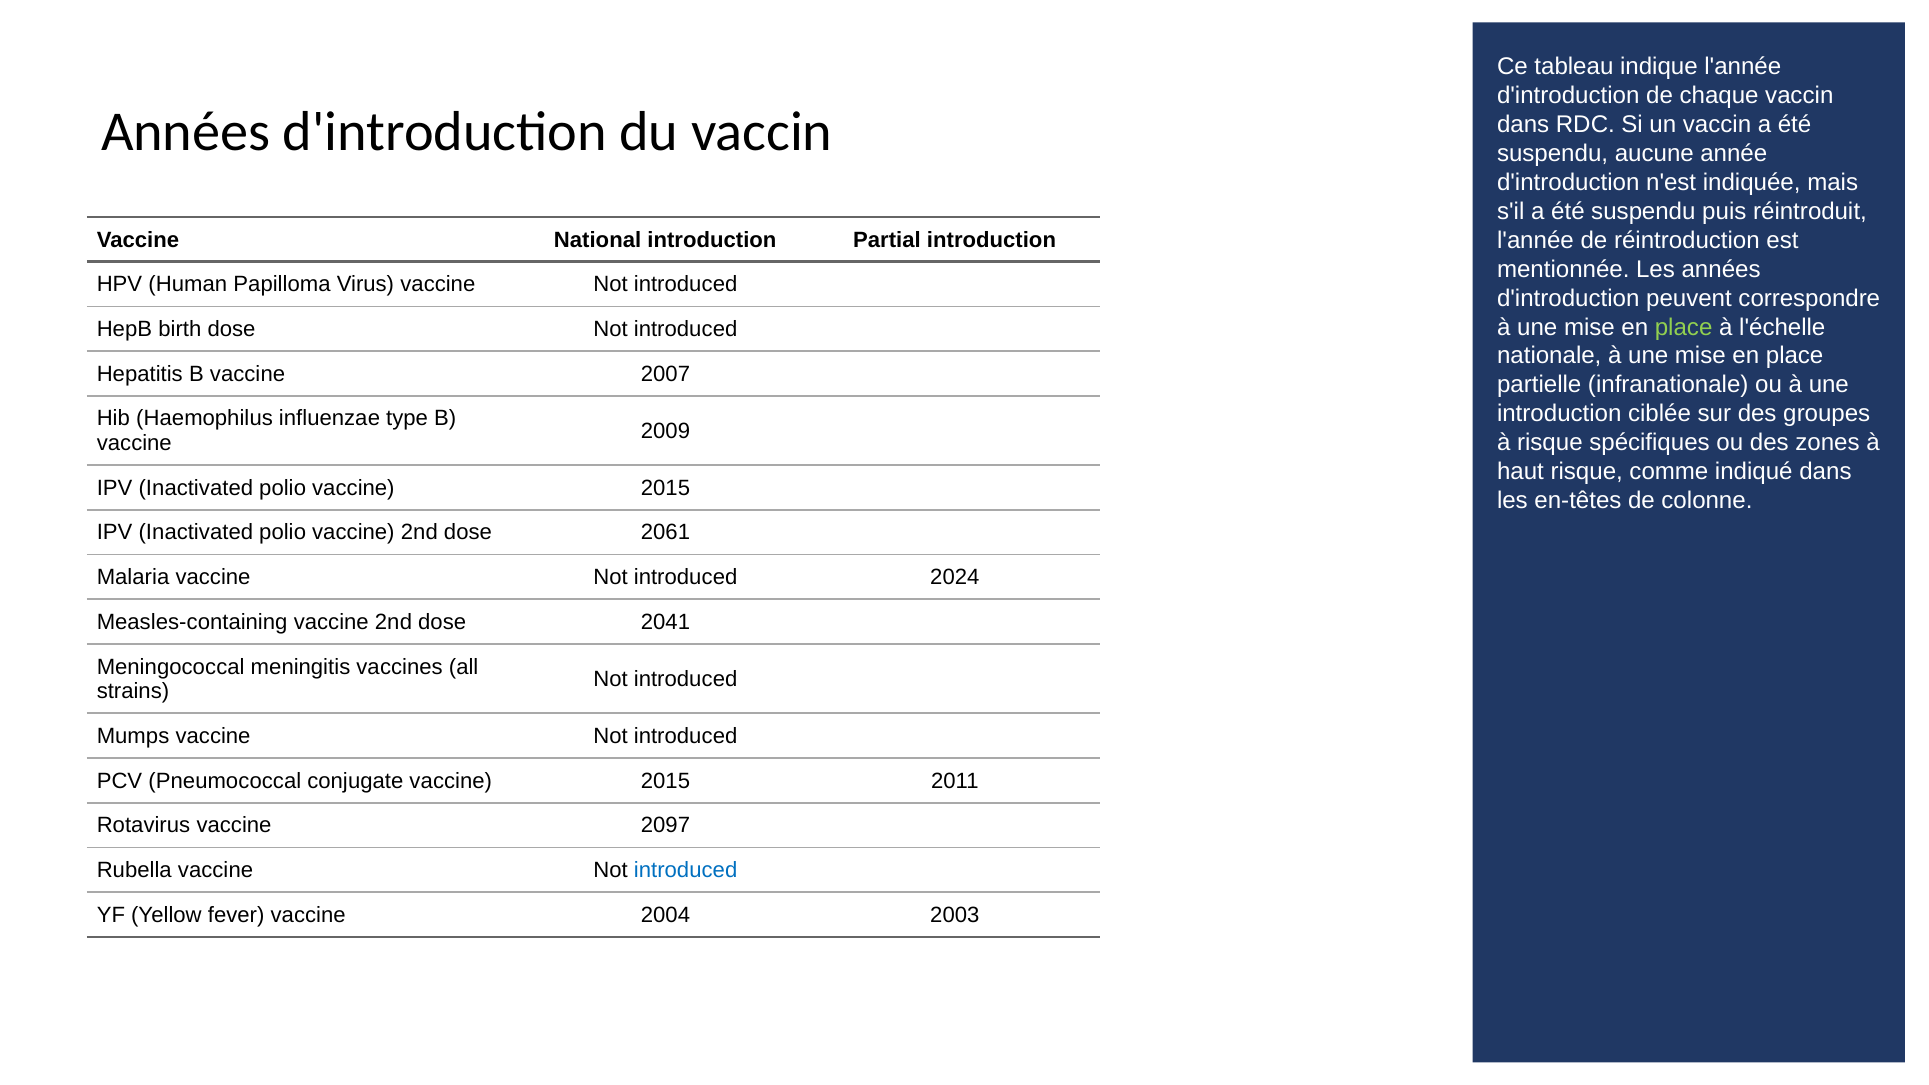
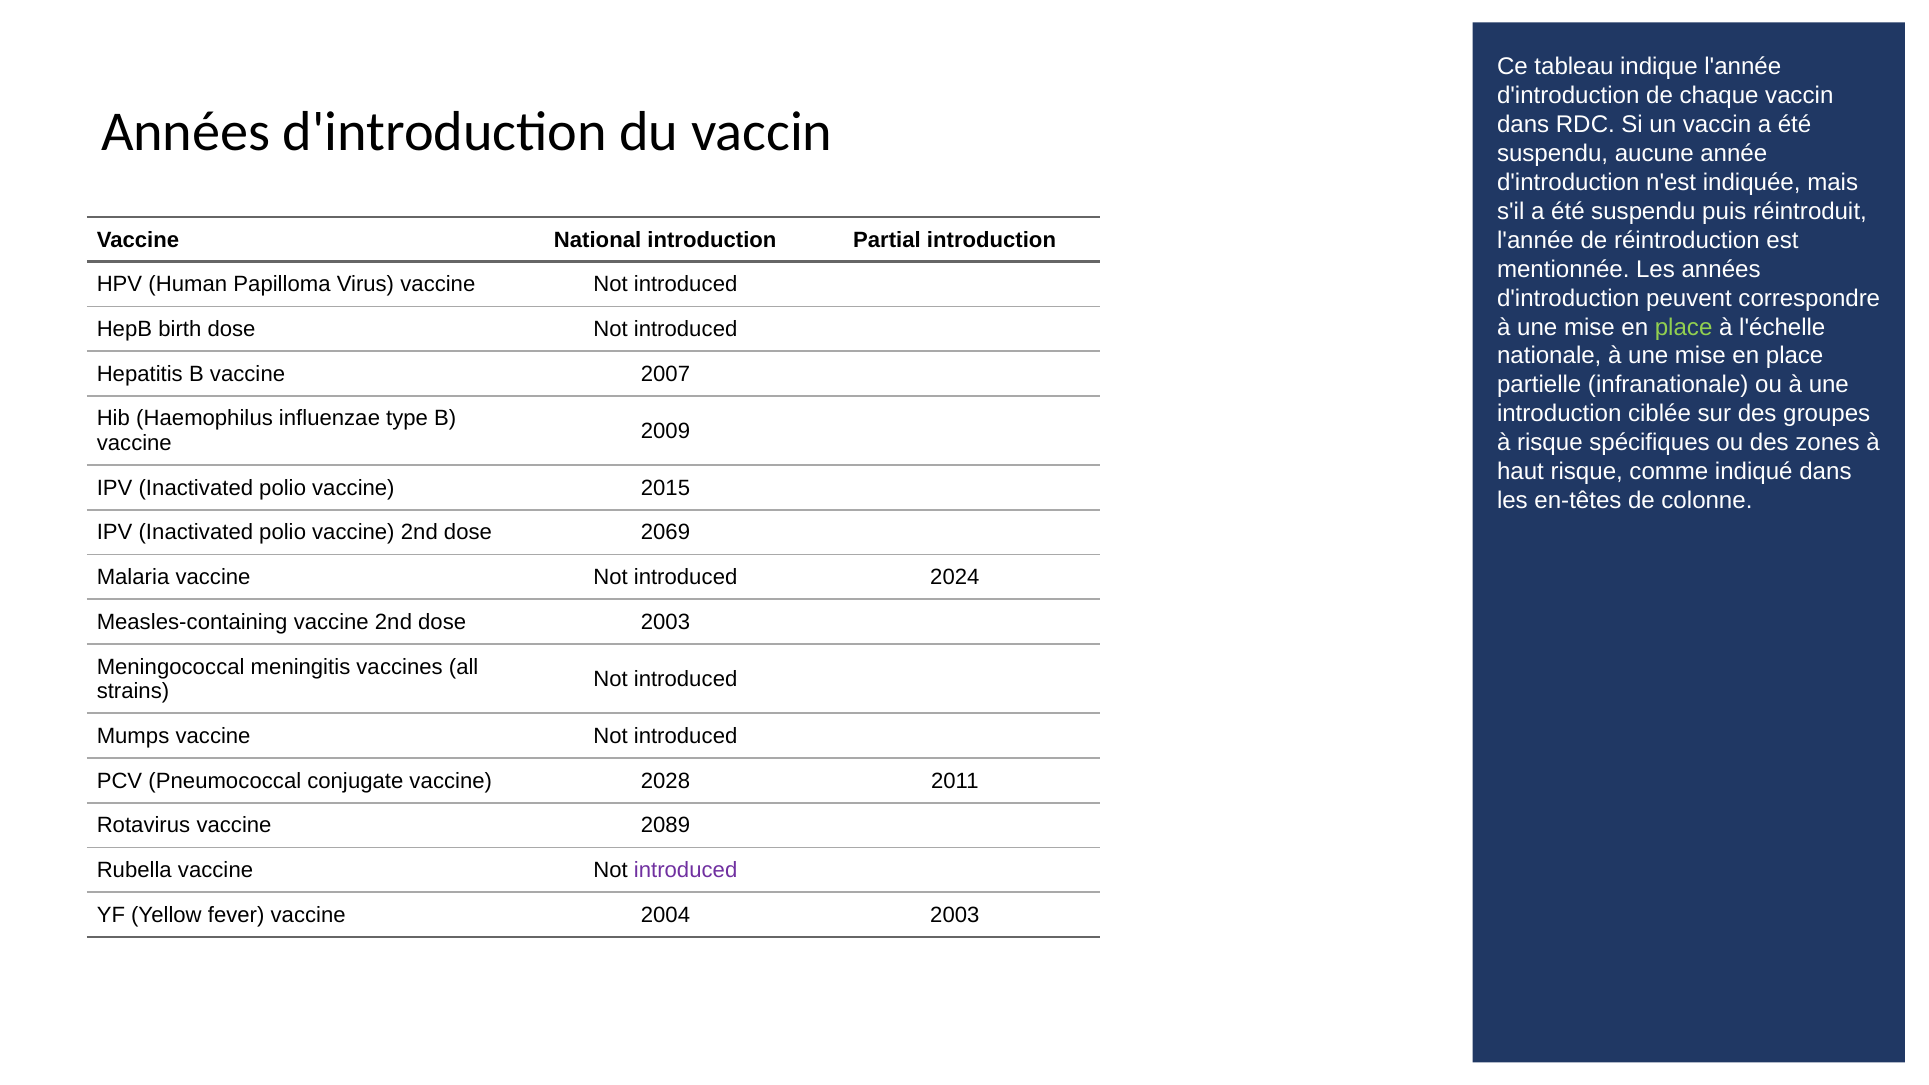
2061: 2061 -> 2069 (665, 533)
dose 2041: 2041 -> 2003 (665, 622)
conjugate vaccine 2015: 2015 -> 2028 (665, 781)
2097: 2097 -> 2089 (665, 825)
introduced colour: blue -> purple (686, 870)
